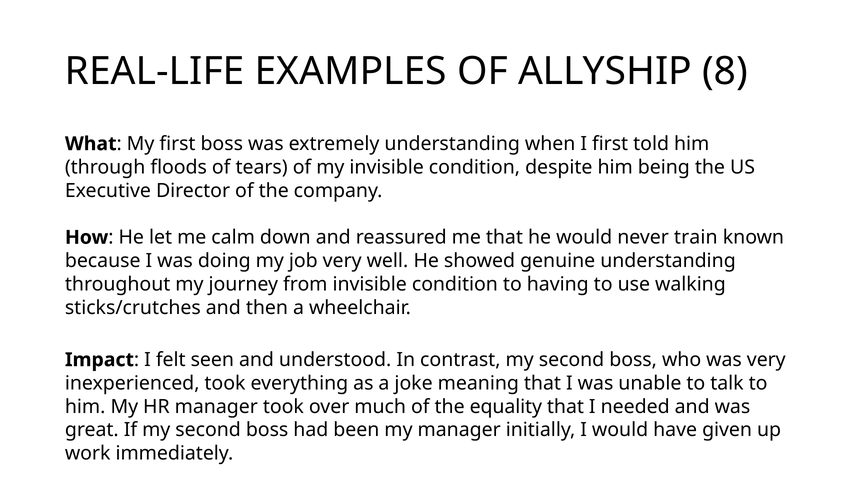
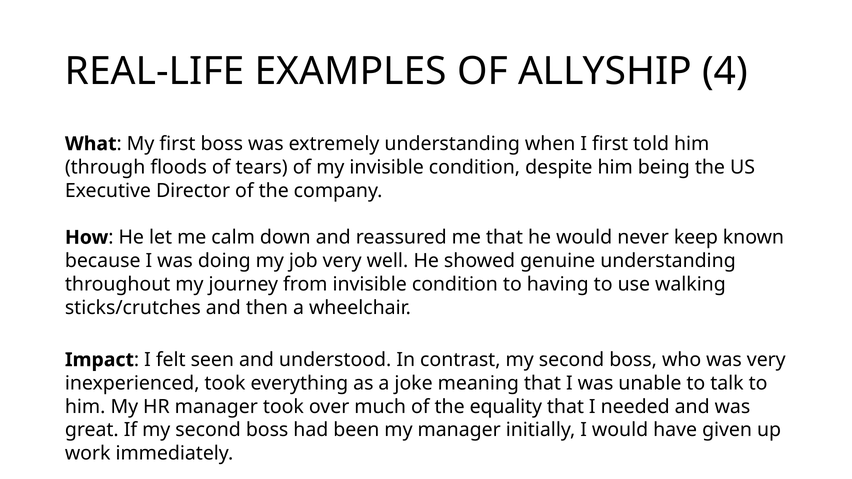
8: 8 -> 4 (725, 72)
train: train -> keep (696, 238)
